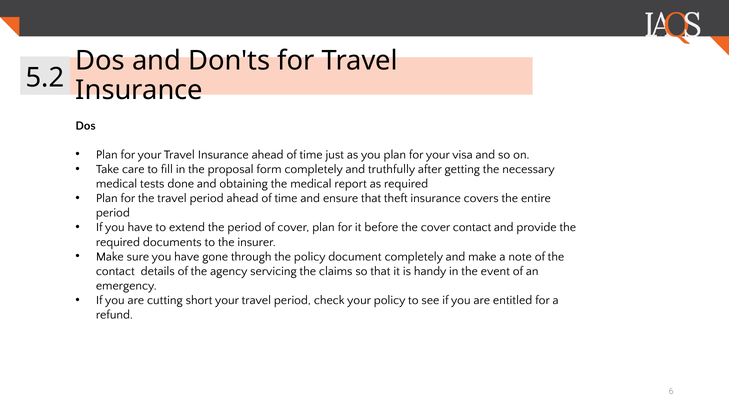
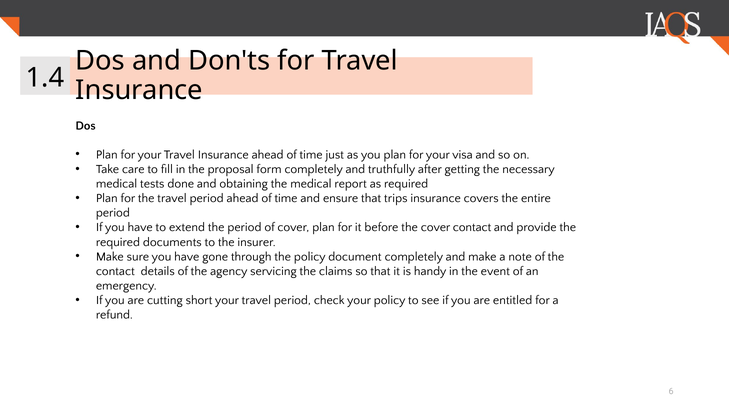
5.2: 5.2 -> 1.4 (45, 78)
theft: theft -> trips (396, 198)
